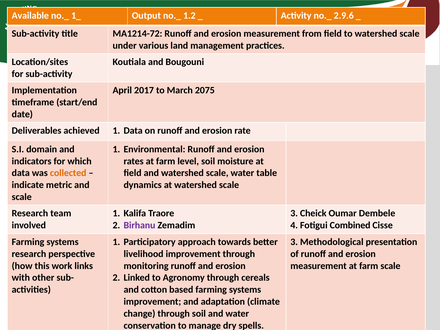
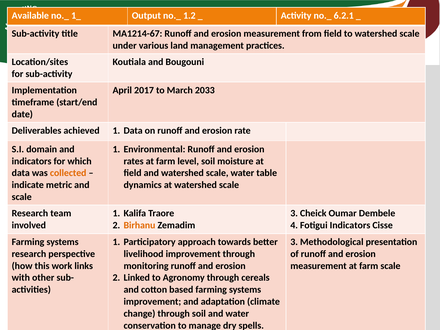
2.9.6: 2.9.6 -> 6.2.1 (344, 16)
MA1214-72: MA1214-72 -> MA1214-67 (137, 34)
2075: 2075 -> 2033 (205, 90)
Birhanu colour: purple -> orange (139, 225)
Fotigui Combined: Combined -> Indicators (350, 225)
